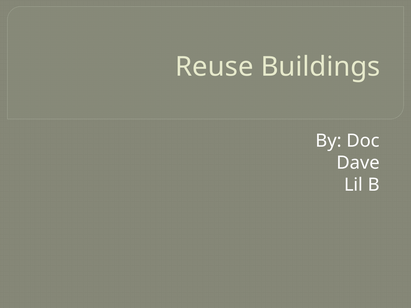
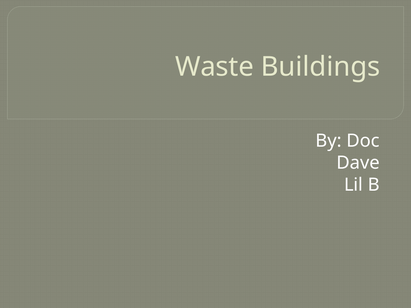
Reuse: Reuse -> Waste (214, 67)
